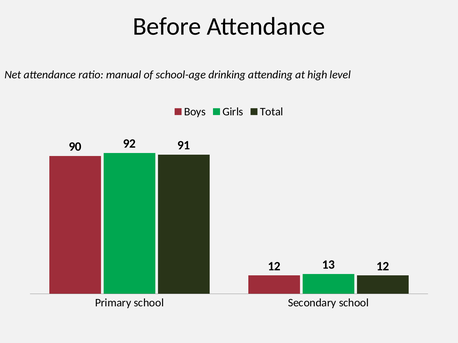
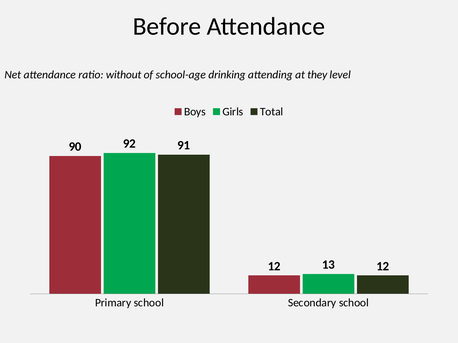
manual: manual -> without (124, 75)
high: high -> they (317, 75)
